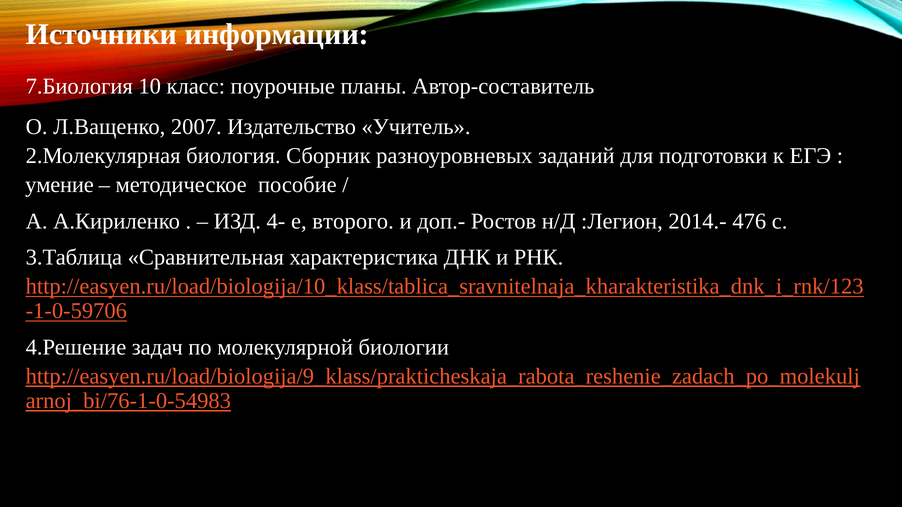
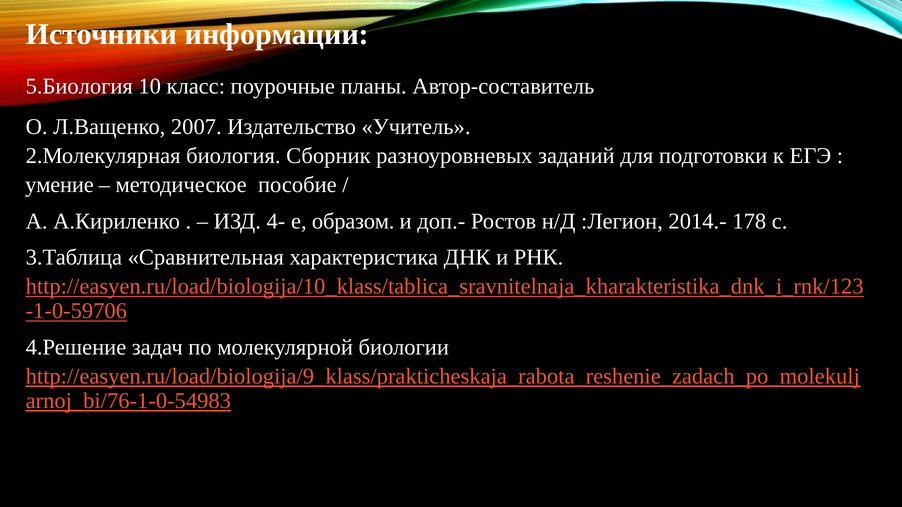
7.Биология: 7.Биология -> 5.Биология (79, 86)
второго: второго -> образом (353, 221)
476: 476 -> 178 (749, 221)
